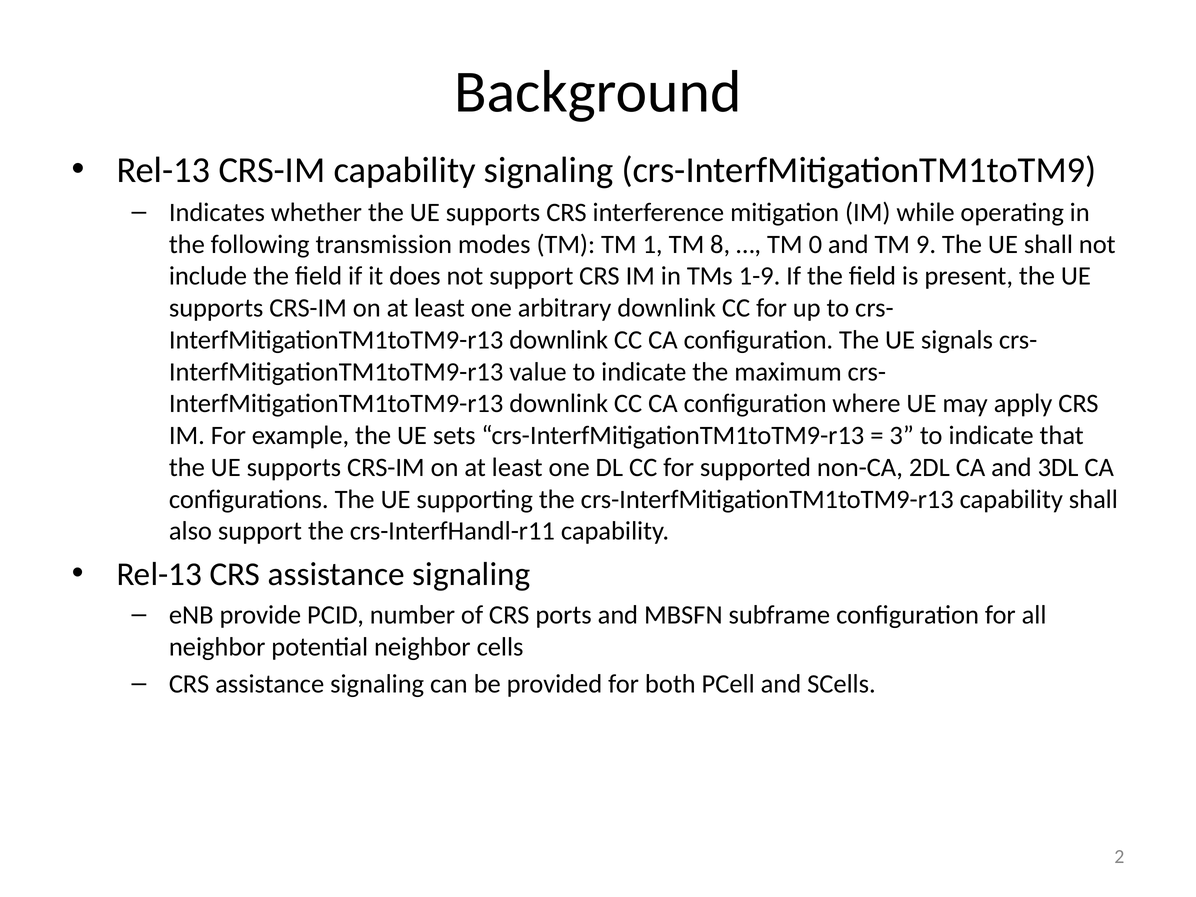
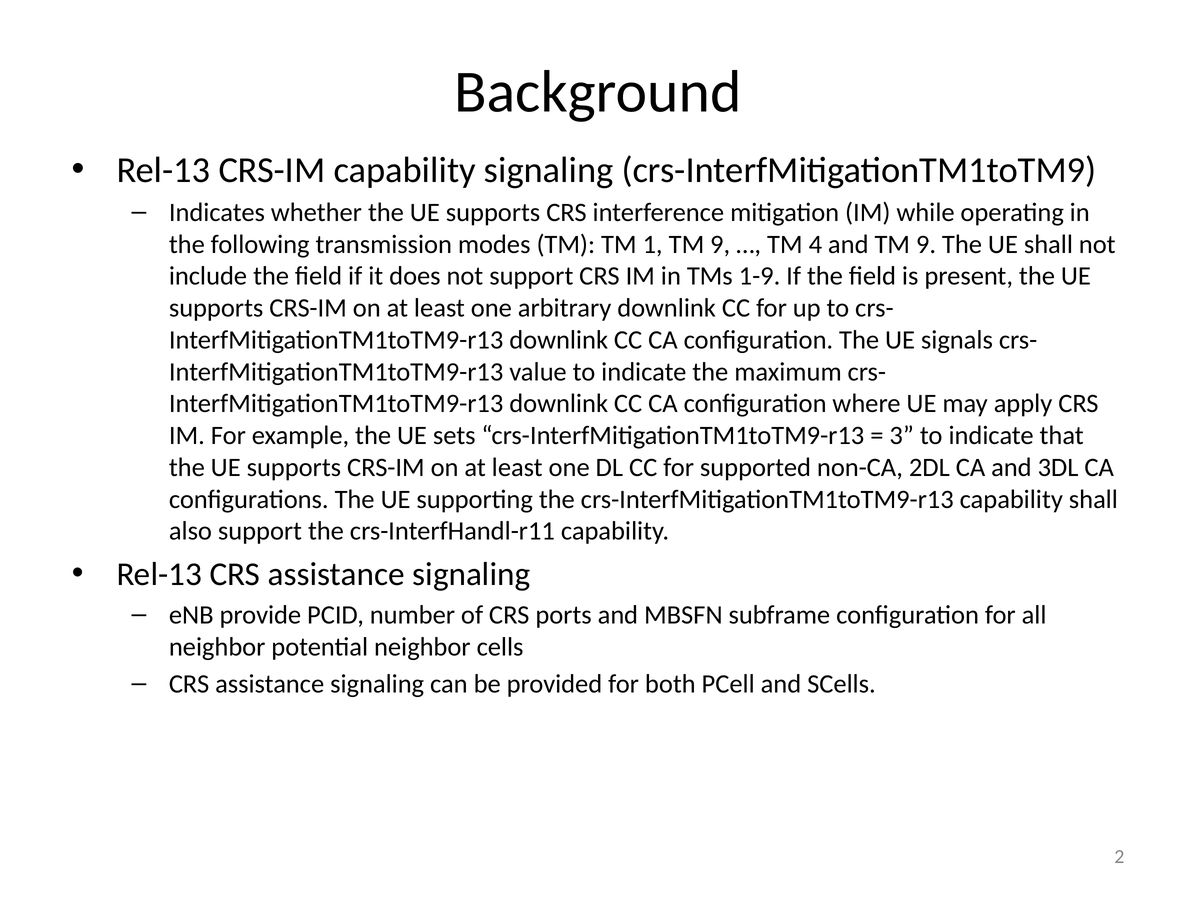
1 TM 8: 8 -> 9 (720, 244)
0: 0 -> 4 (815, 244)
